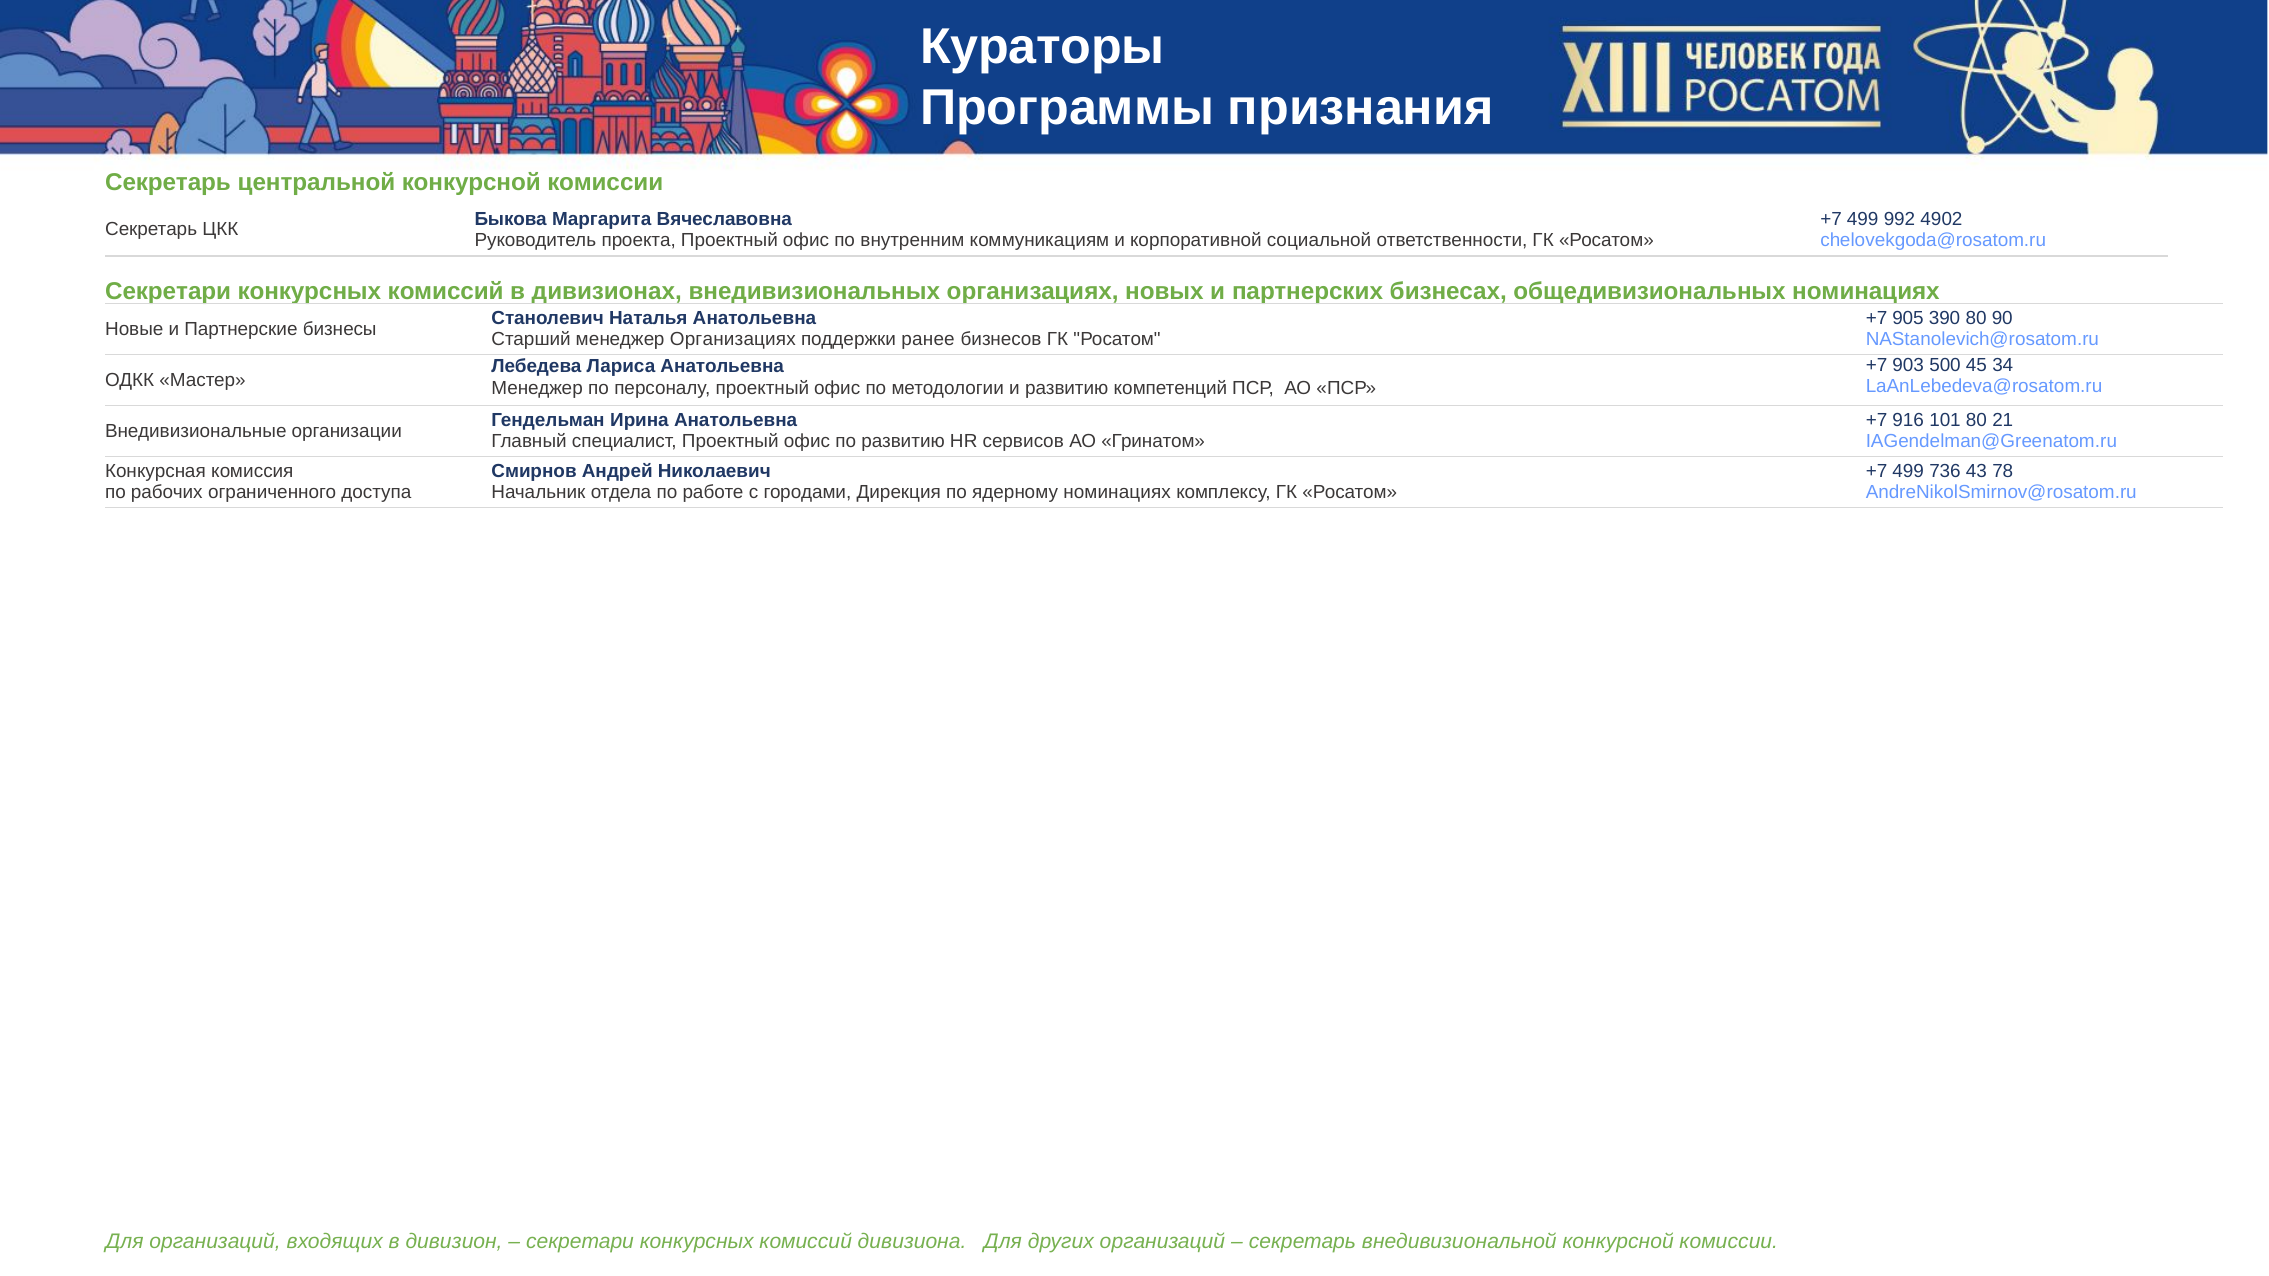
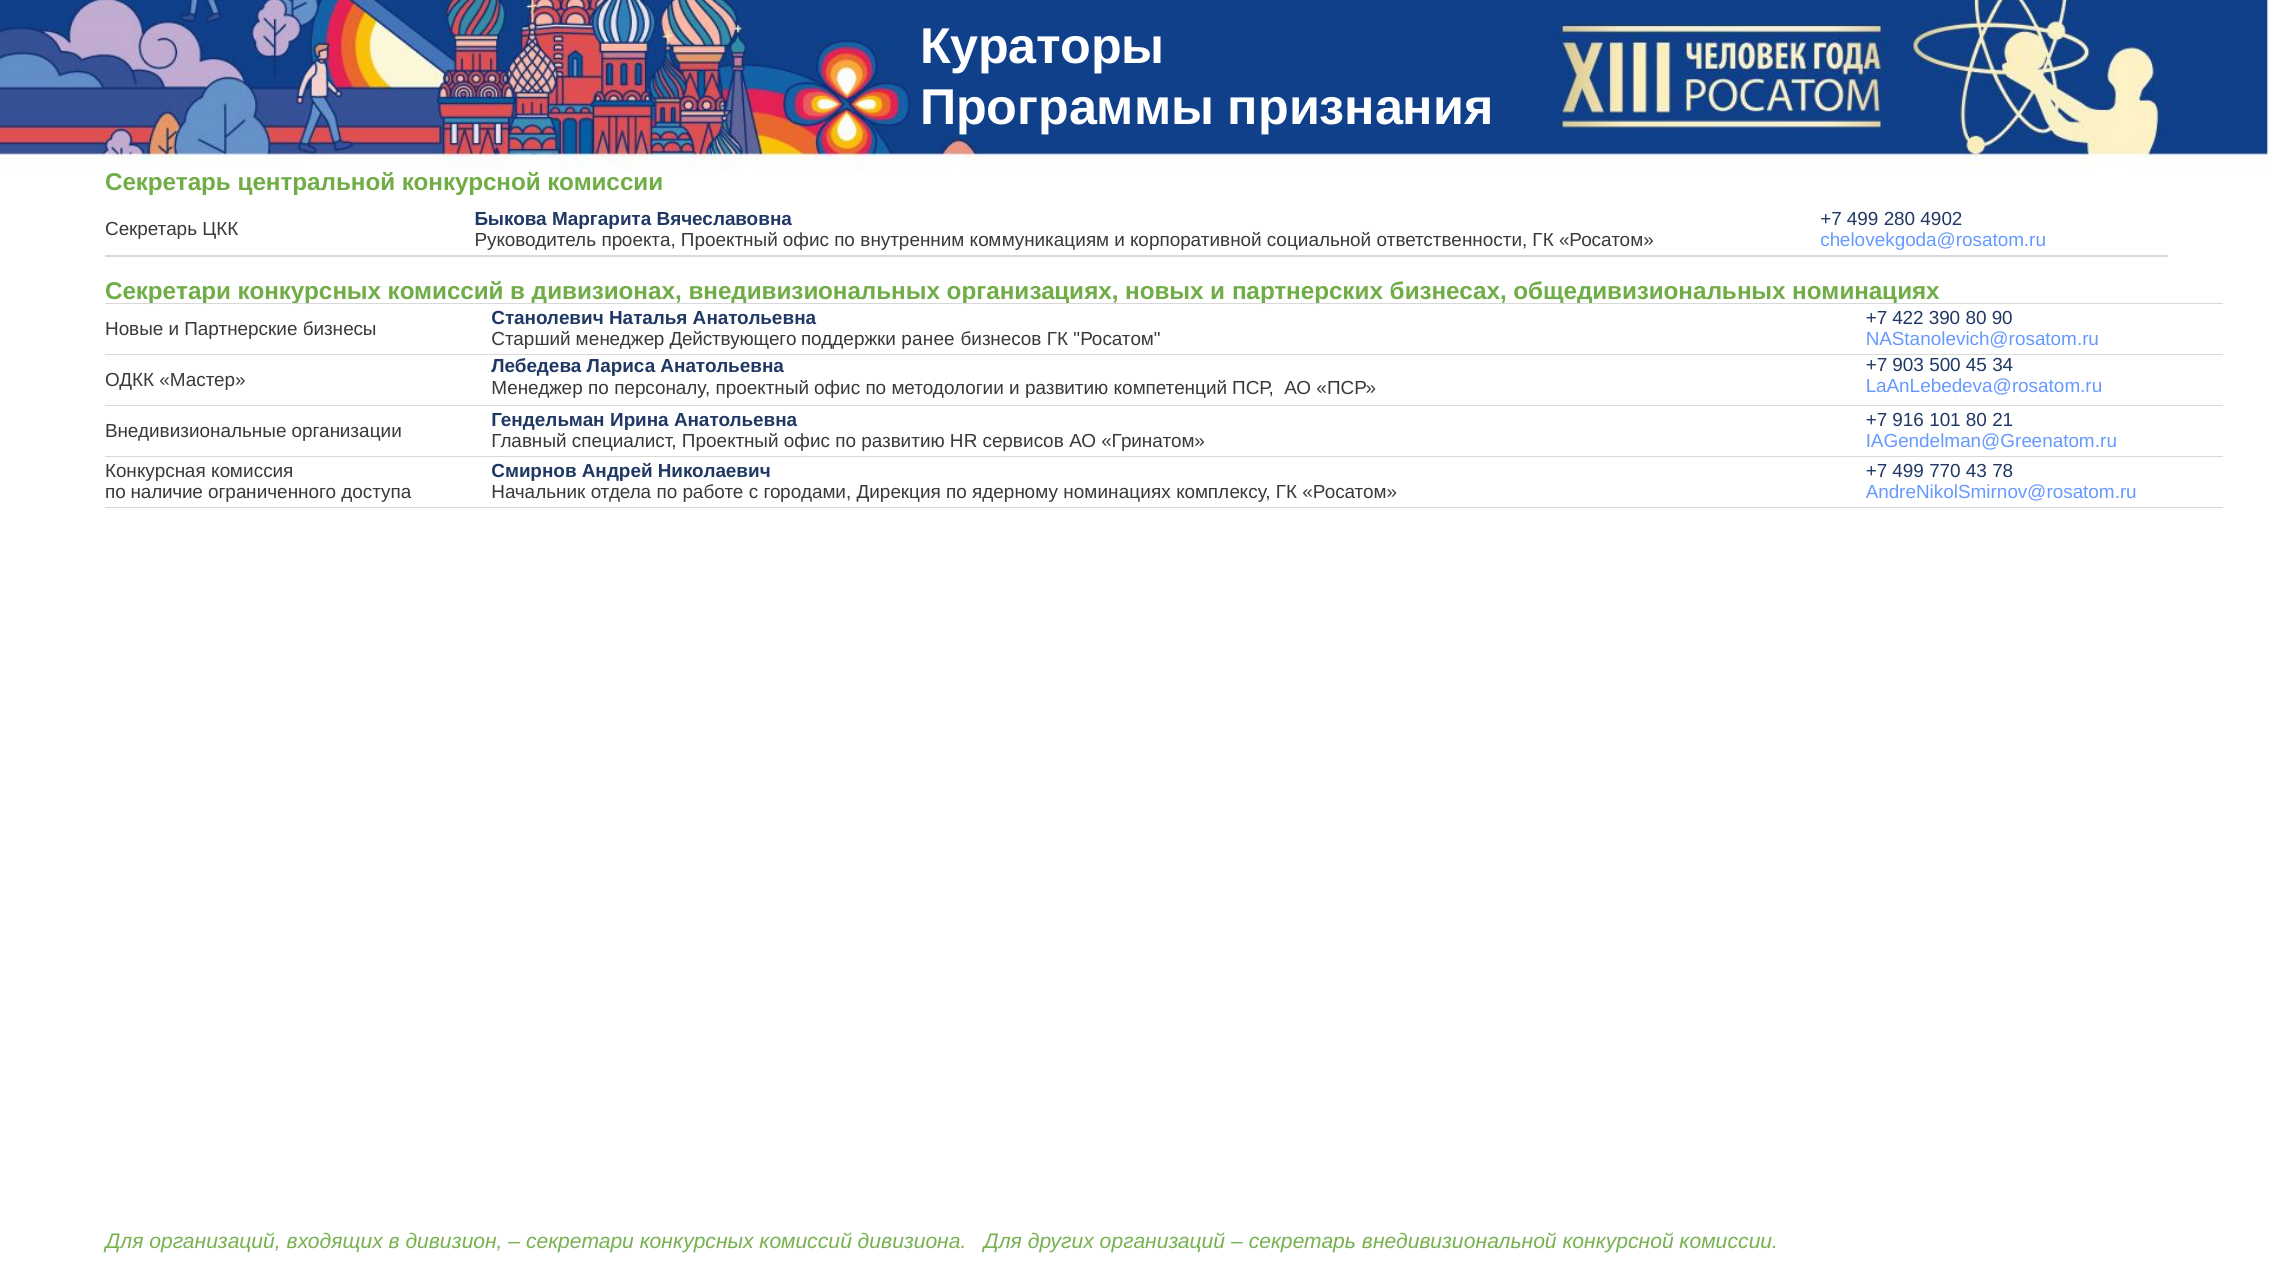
992: 992 -> 280 (1899, 219)
905: 905 -> 422 (1908, 319)
менеджер Организациях: Организациях -> Действующего (733, 340)
736: 736 -> 770 (1945, 471)
рабочих: рабочих -> наличие (167, 493)
